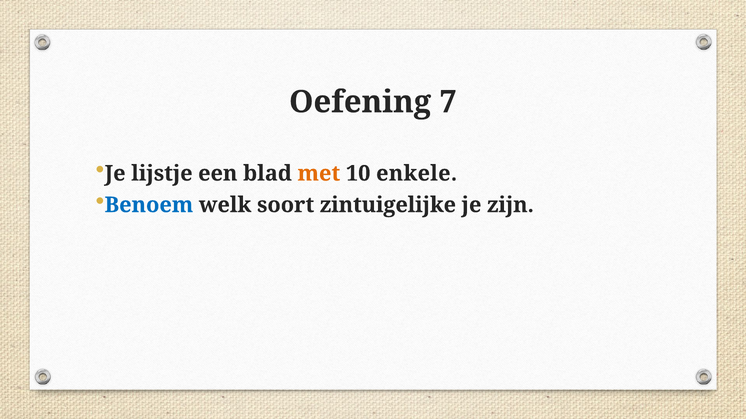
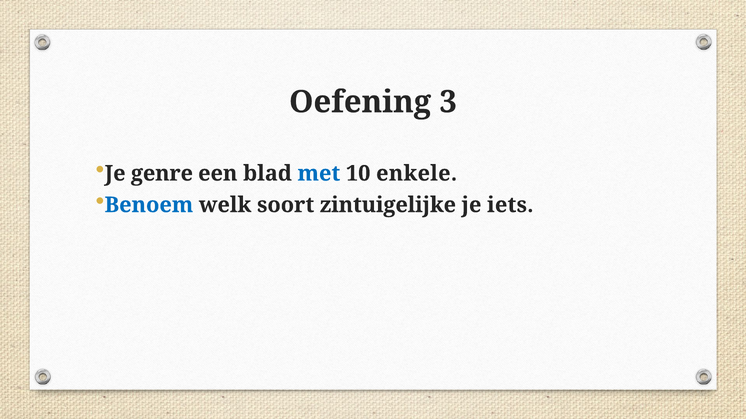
7: 7 -> 3 (448, 102)
lijstje: lijstje -> genre (162, 174)
met colour: orange -> blue (319, 174)
zijn: zijn -> iets (510, 205)
